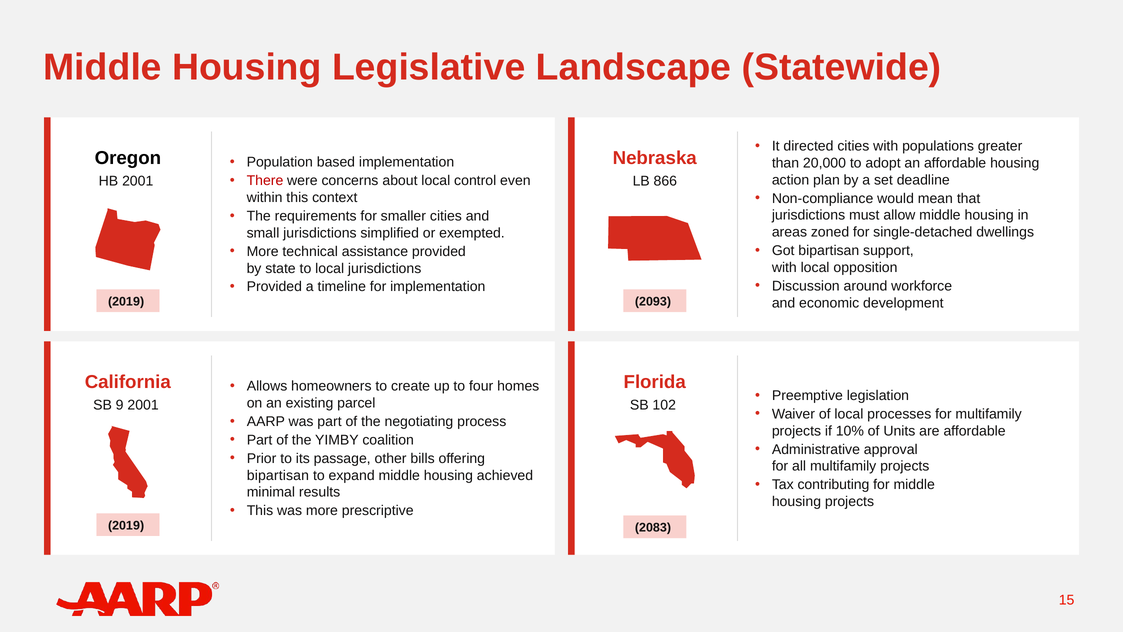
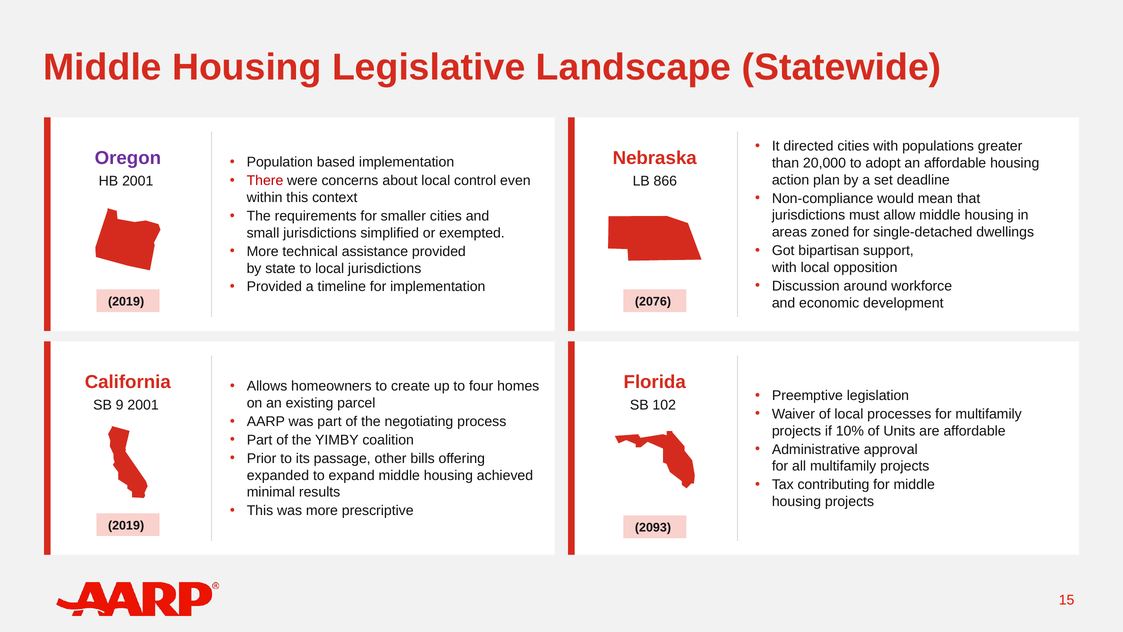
Oregon colour: black -> purple (128, 158)
2093: 2093 -> 2076 (653, 301)
bipartisan: bipartisan -> expanded (278, 475)
2083: 2083 -> 2093 (653, 527)
